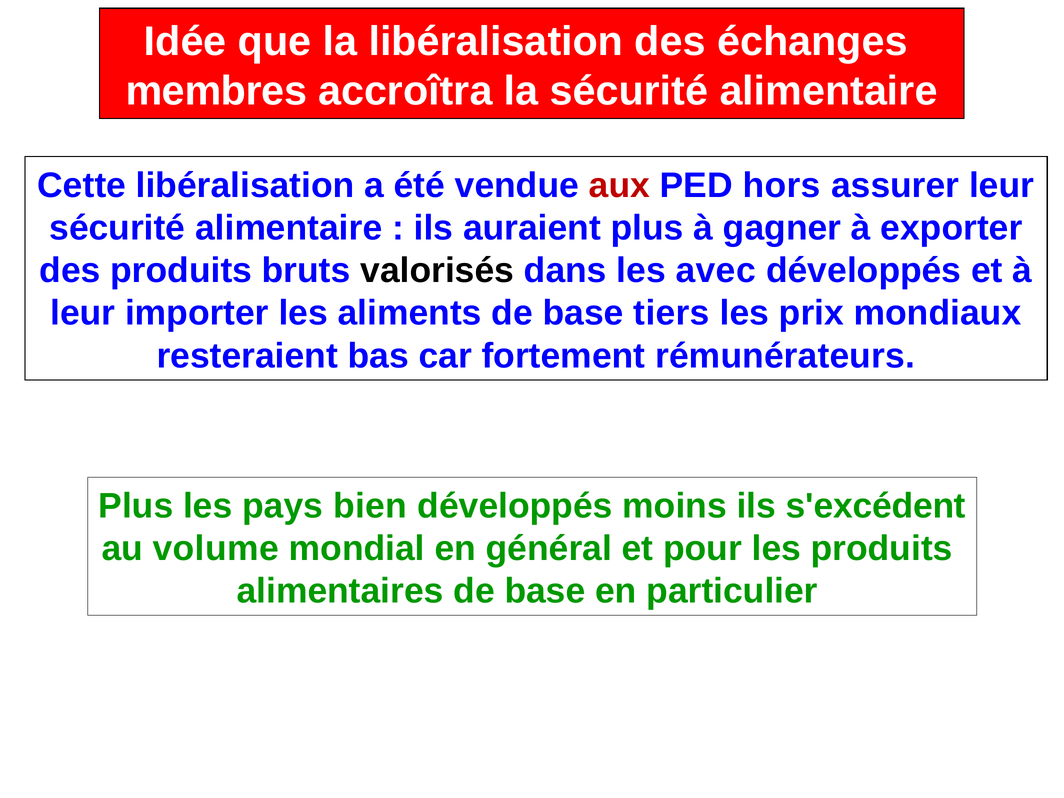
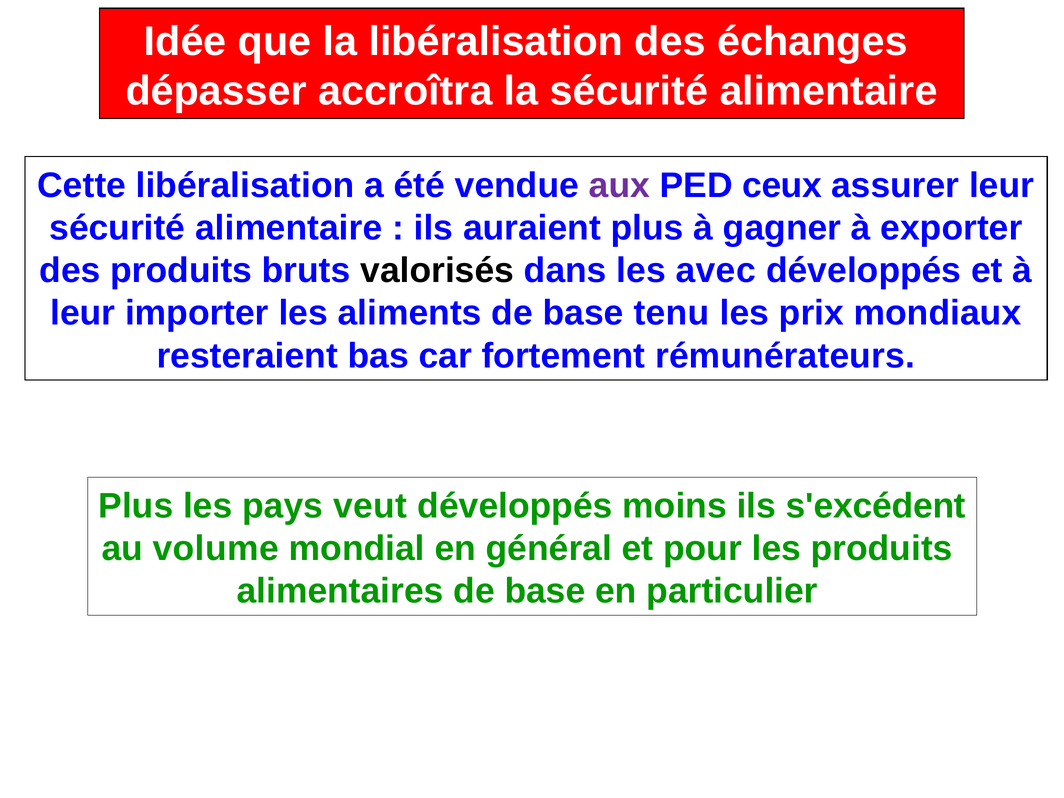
membres: membres -> dépasser (216, 91)
aux colour: red -> purple (619, 186)
hors: hors -> ceux (782, 186)
tiers: tiers -> tenu (672, 313)
bien: bien -> veut (370, 506)
